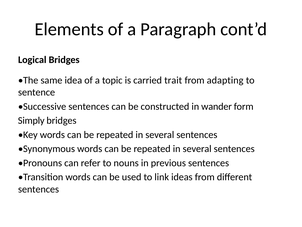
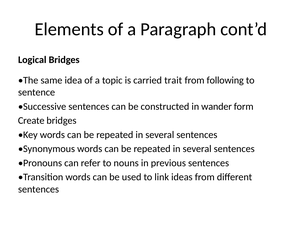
adapting: adapting -> following (225, 80)
Simply: Simply -> Create (31, 120)
